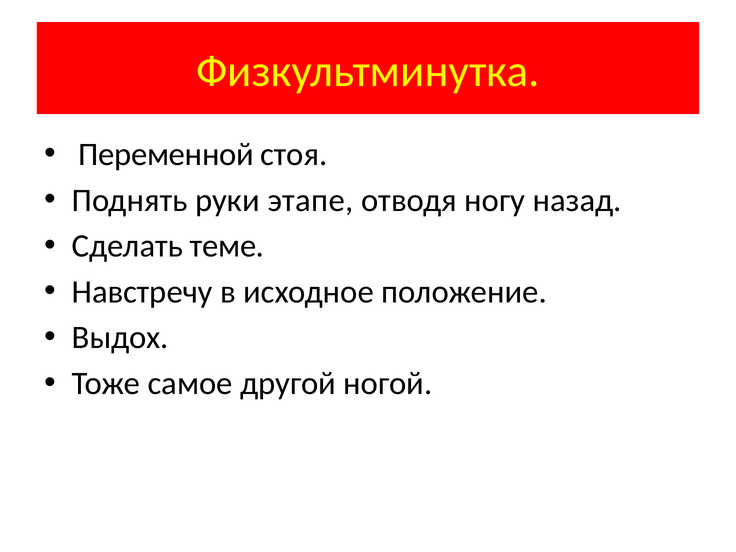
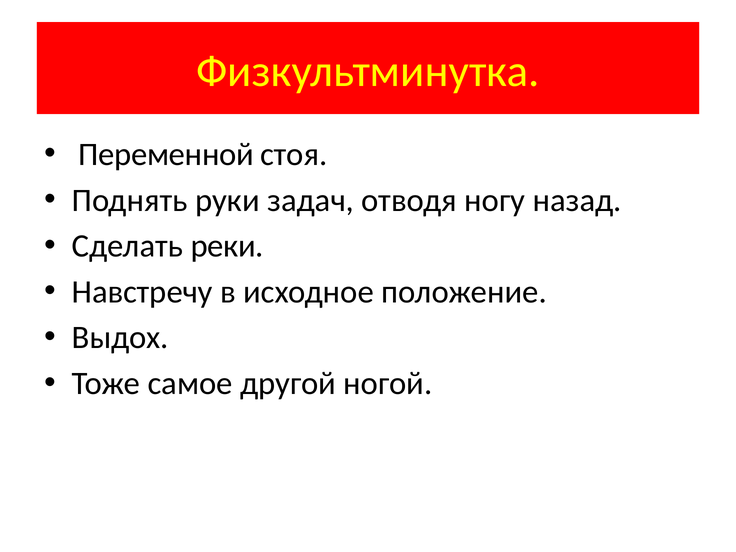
этапе: этапе -> задач (311, 200)
теме: теме -> реки (227, 246)
